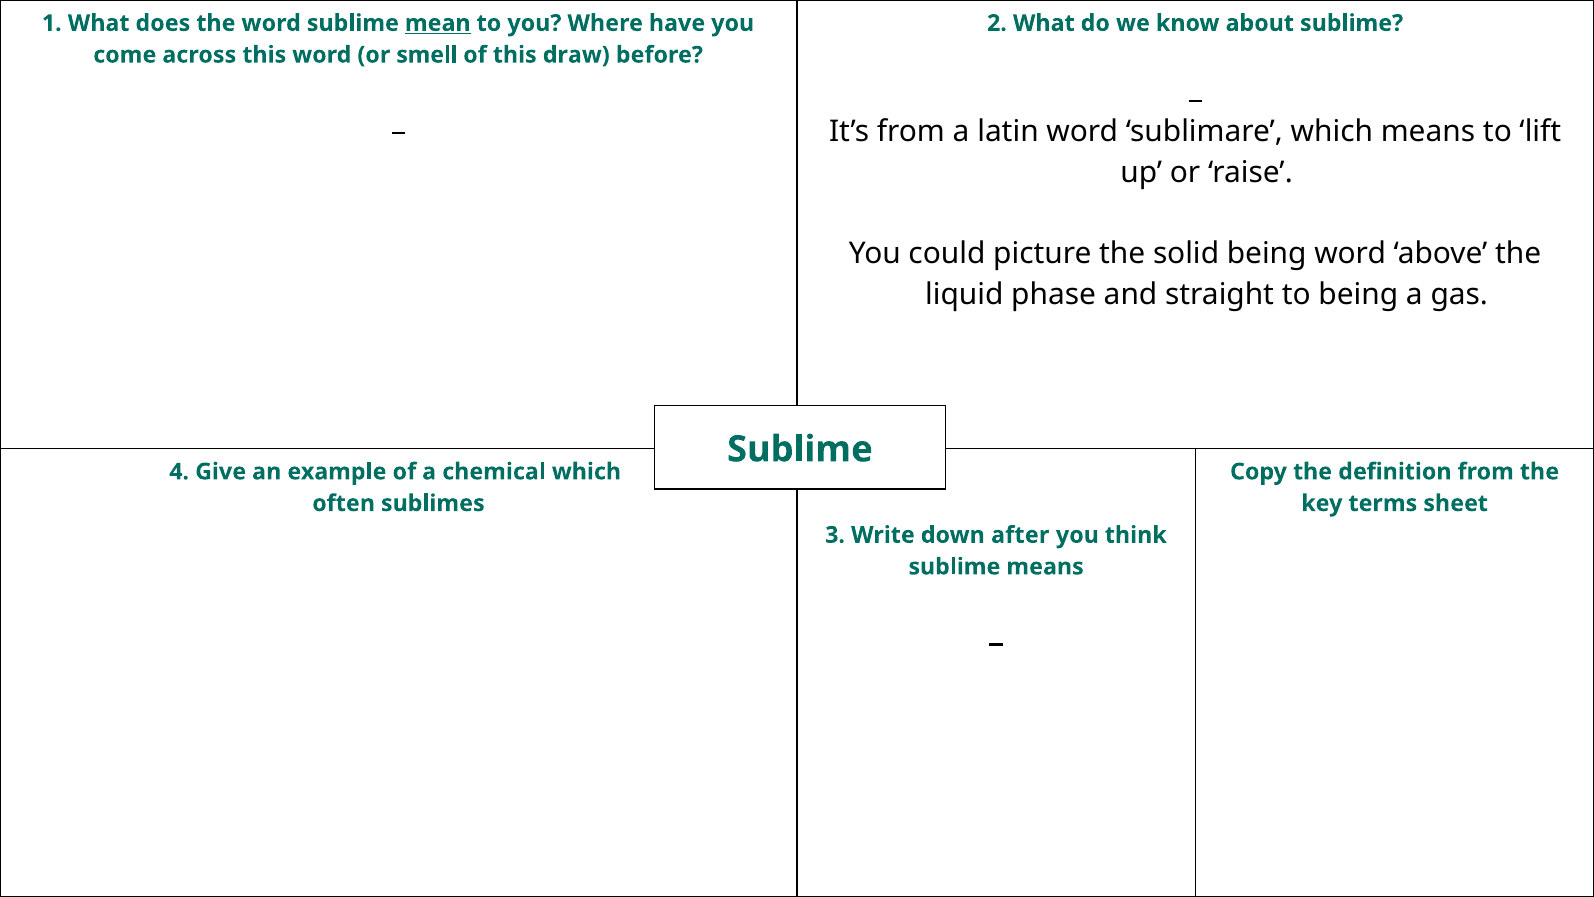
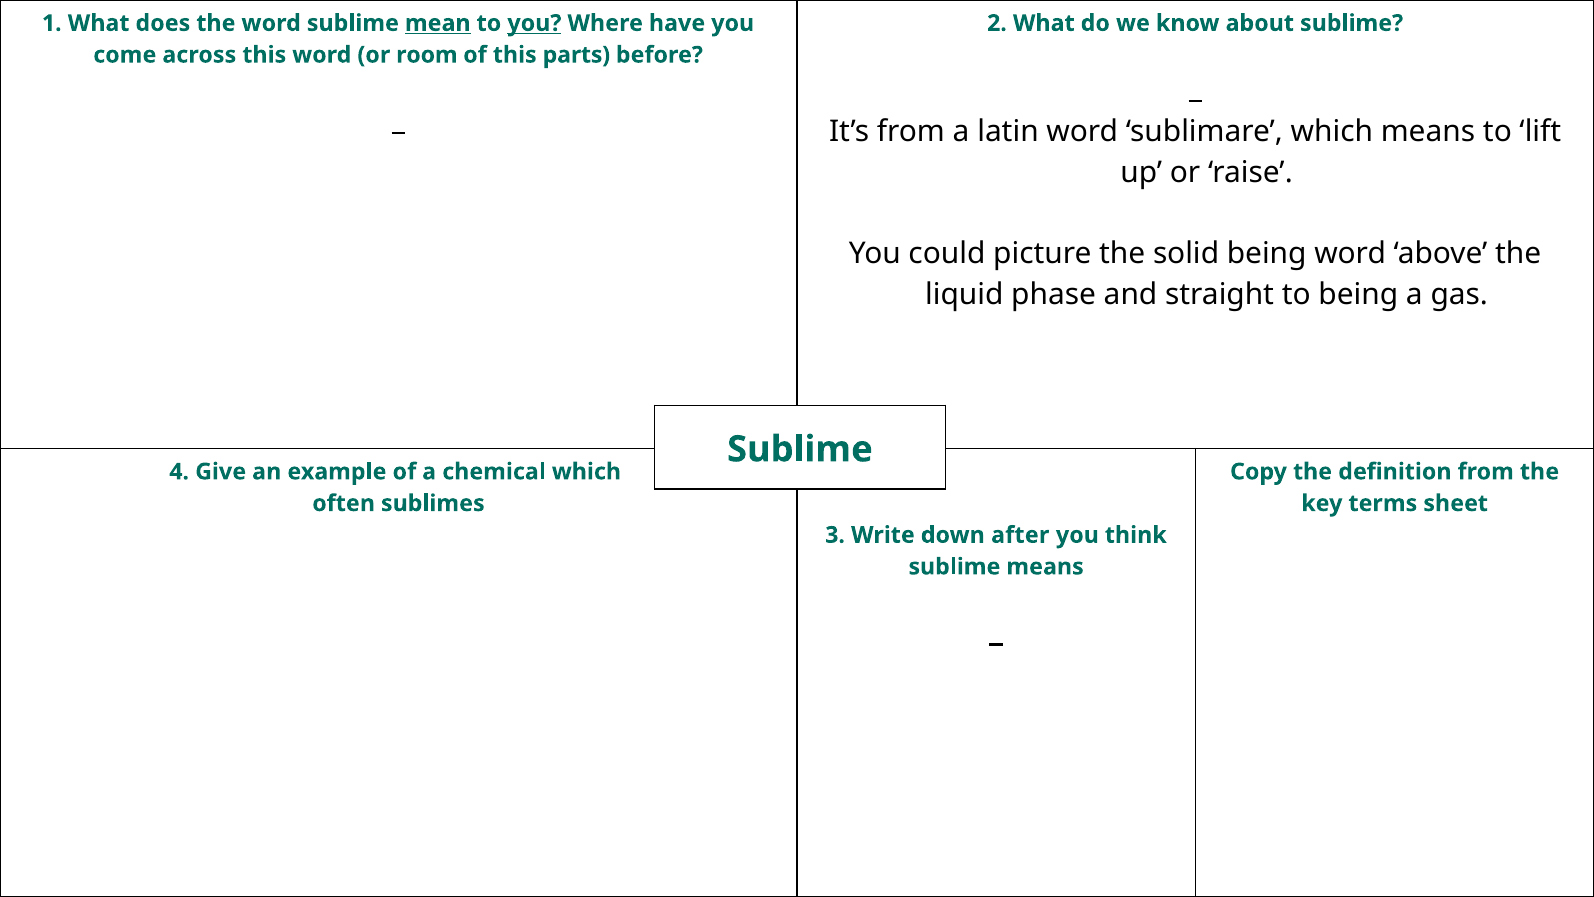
you underline: none -> present (534, 23)
smell: smell -> room (427, 55)
draw: draw -> parts (576, 55)
